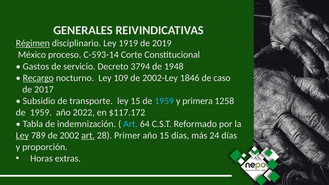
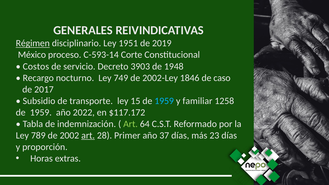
1919: 1919 -> 1951 (128, 43)
Gastos: Gastos -> Costos (36, 66)
3794: 3794 -> 3903 (140, 66)
Recargo underline: present -> none (38, 78)
109: 109 -> 749 (121, 78)
primera: primera -> familiar (197, 101)
Art colour: light blue -> light green (131, 124)
Ley underline: present -> none (22, 135)
año 15: 15 -> 37 (164, 135)
24: 24 -> 23 (214, 135)
